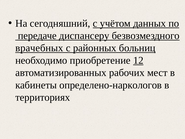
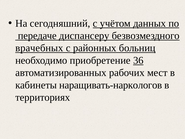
12: 12 -> 36 (138, 60)
определено-наркологов: определено-наркологов -> наращивать-наркологов (111, 85)
